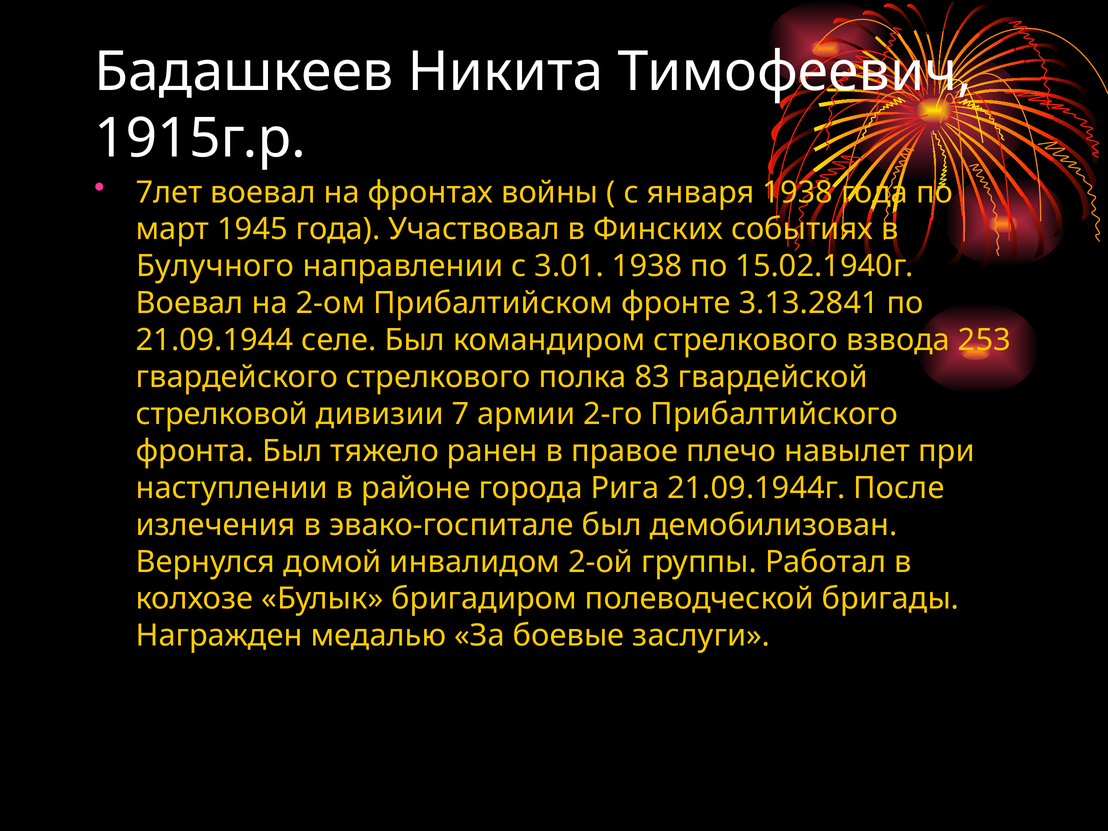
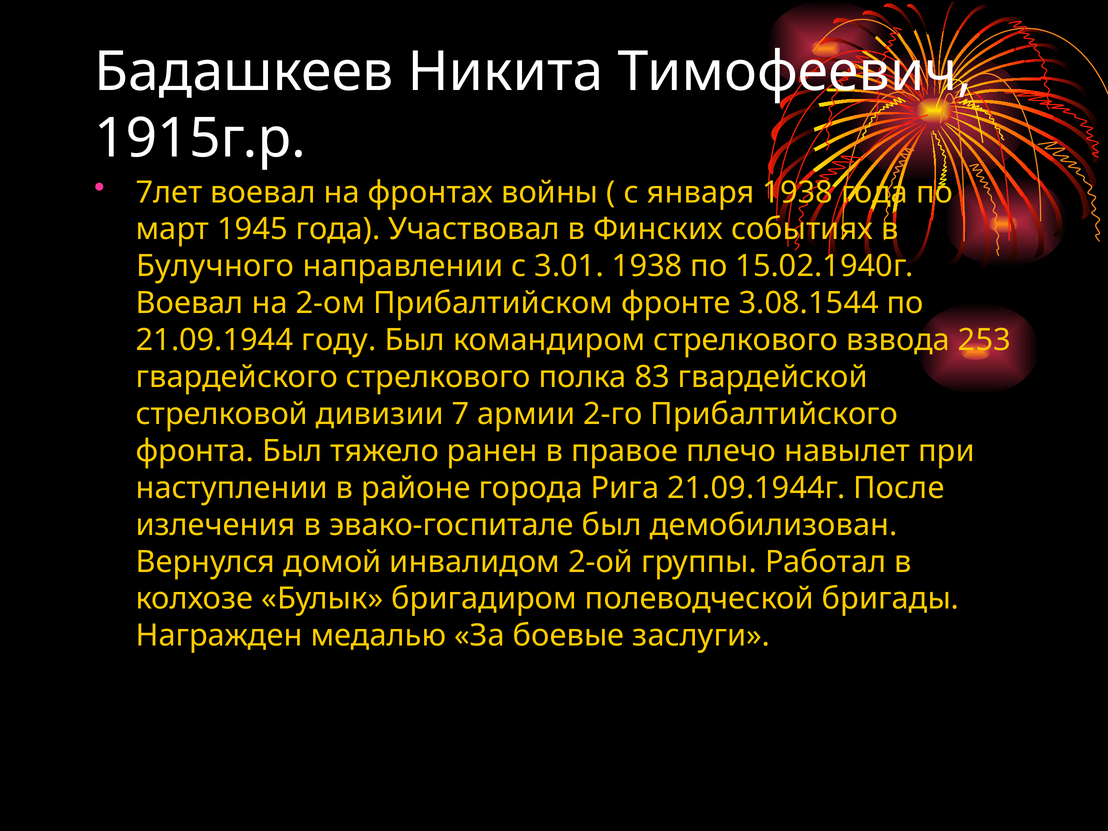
3.13.2841: 3.13.2841 -> 3.08.1544 (809, 303)
селе: селе -> году (339, 340)
